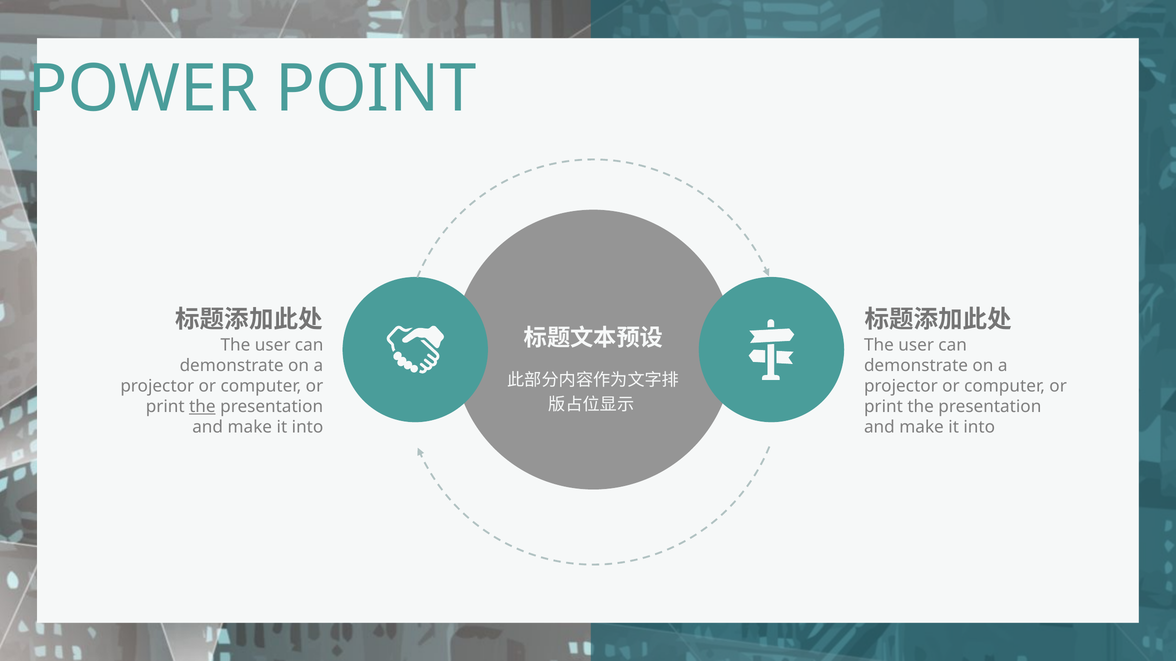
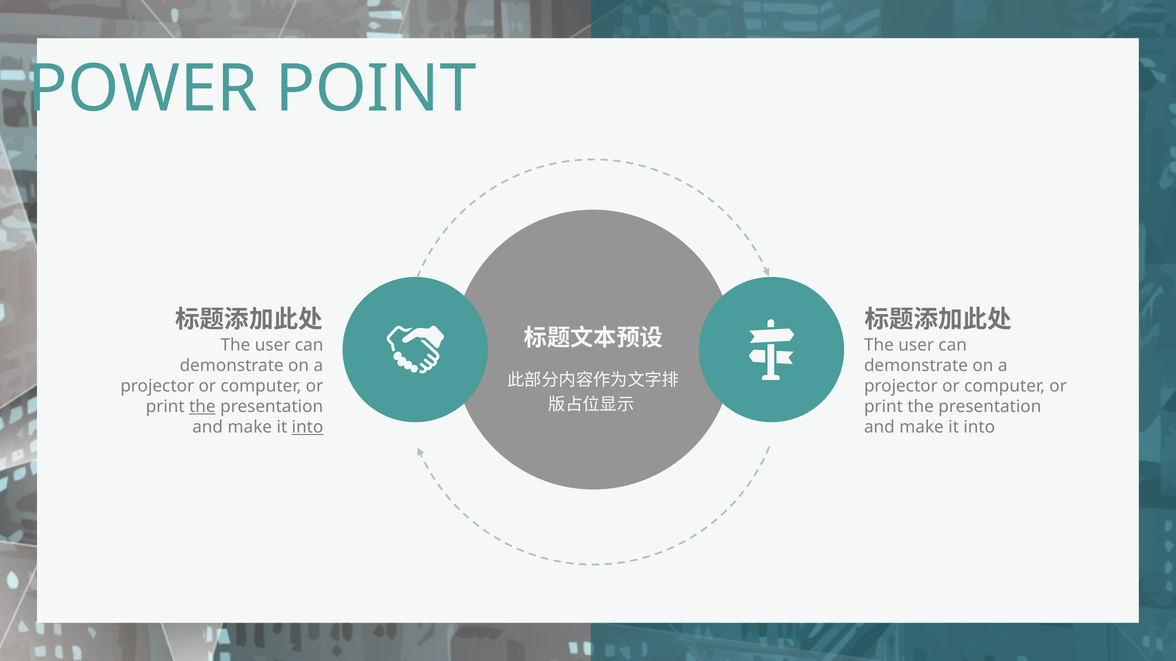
into underline: none -> present (308, 428)
